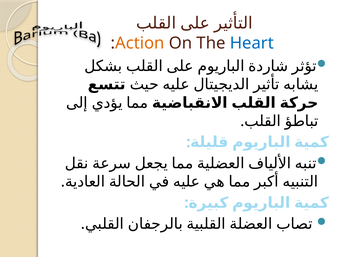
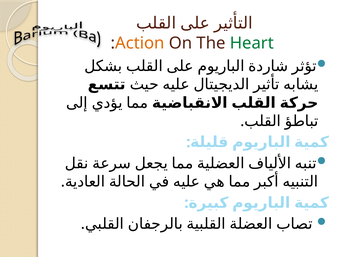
Heart colour: blue -> green (252, 43)
